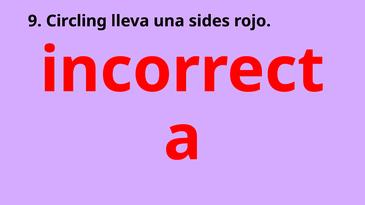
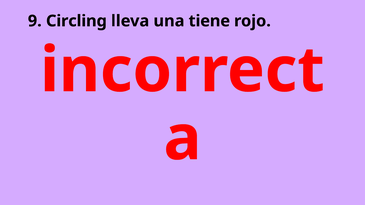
sides: sides -> tiene (209, 21)
